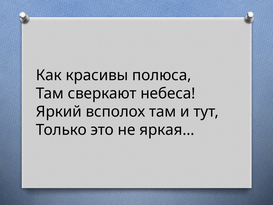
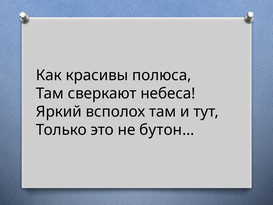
яркая…: яркая… -> бутон… (167, 130)
